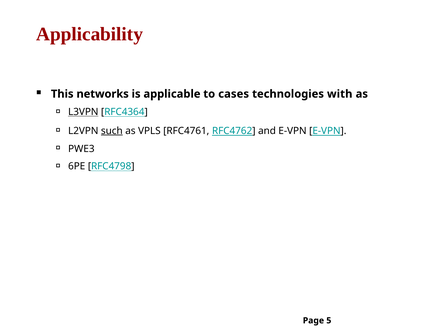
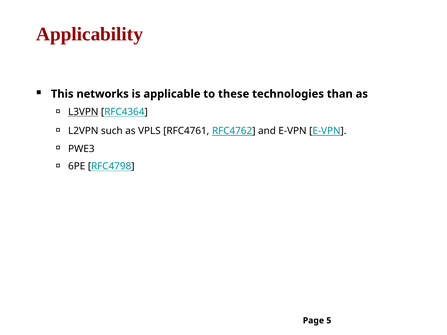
cases: cases -> these (234, 94)
with: with -> than (340, 94)
such underline: present -> none (112, 131)
